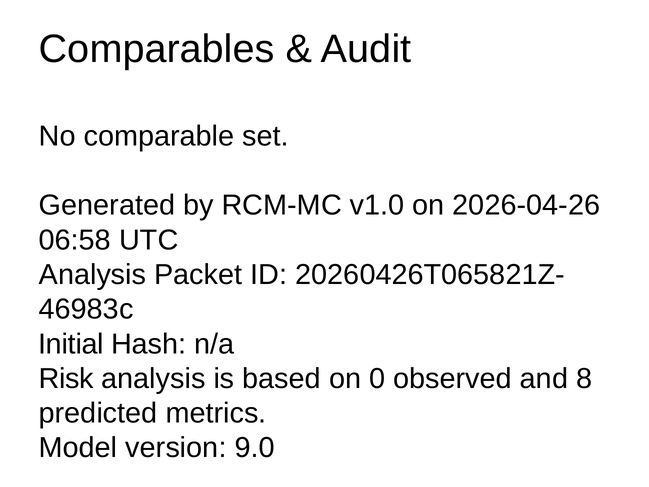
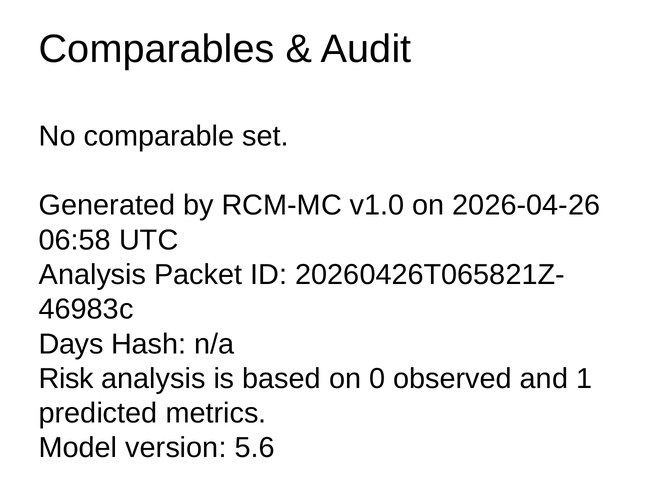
Initial: Initial -> Days (71, 344)
8: 8 -> 1 (584, 378)
9.0: 9.0 -> 5.6 (255, 448)
